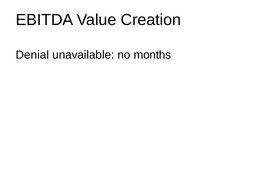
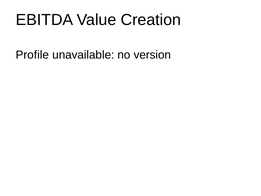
Denial: Denial -> Profile (32, 55)
months: months -> version (152, 55)
